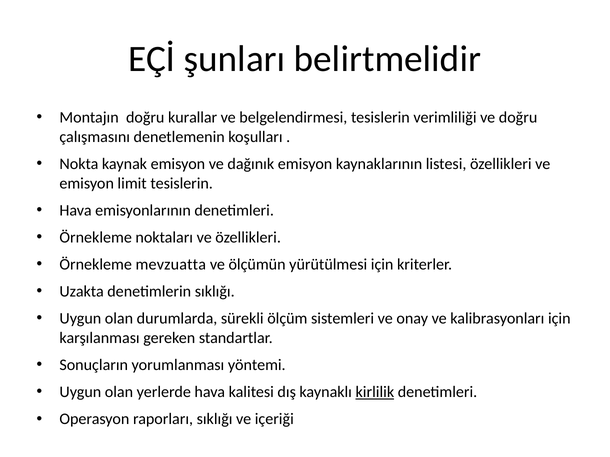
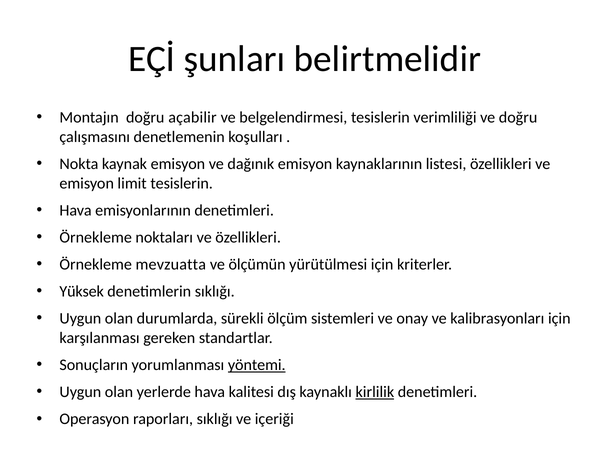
kurallar: kurallar -> açabilir (192, 118)
Uzakta: Uzakta -> Yüksek (82, 292)
yöntemi underline: none -> present (257, 365)
